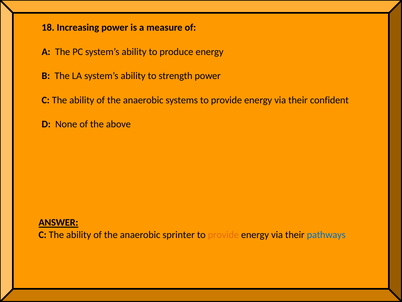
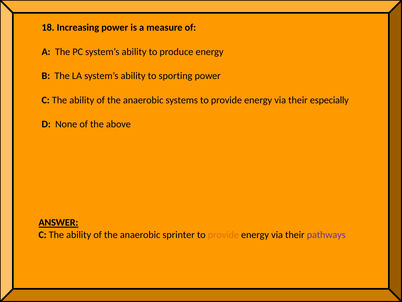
strength: strength -> sporting (176, 76)
confident: confident -> especially (329, 100)
pathways colour: blue -> purple (326, 234)
